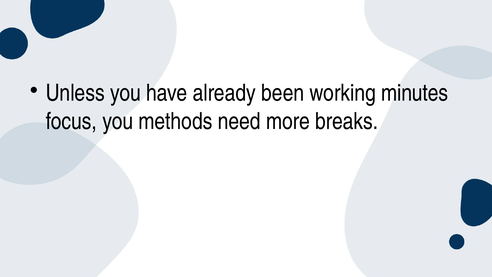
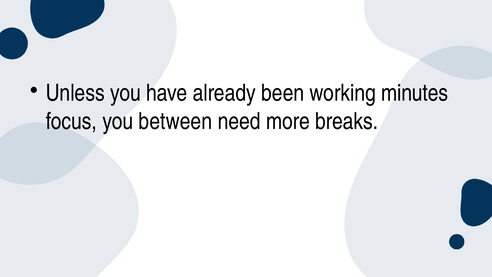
methods: methods -> between (175, 121)
